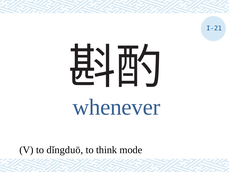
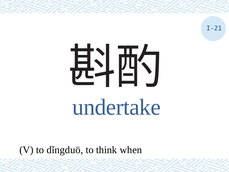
whenever: whenever -> undertake (116, 107)
mode: mode -> when (131, 150)
